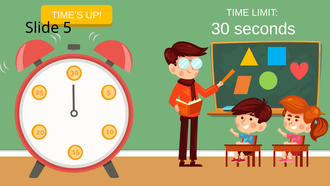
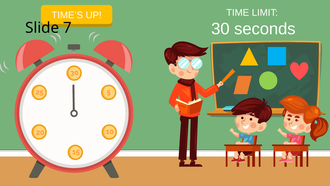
Slide 5: 5 -> 7 (67, 28)
